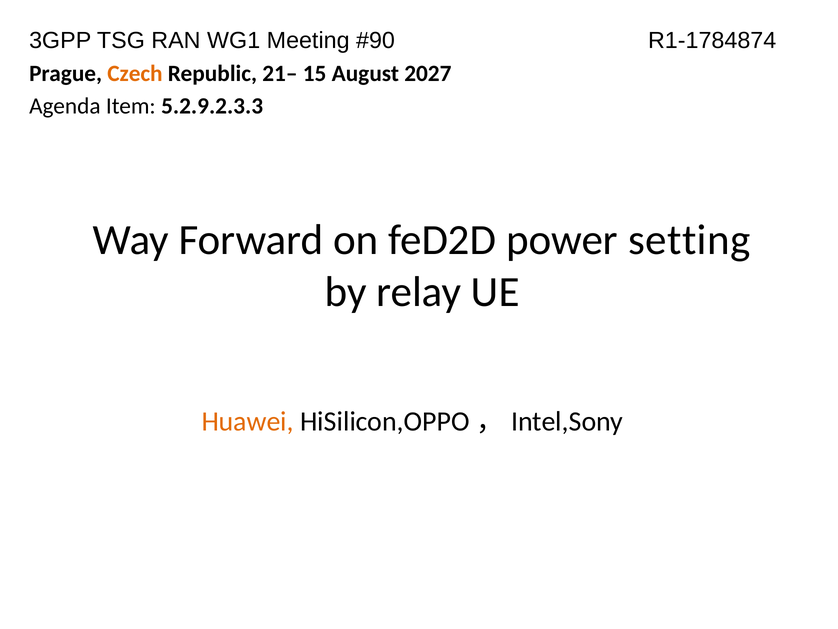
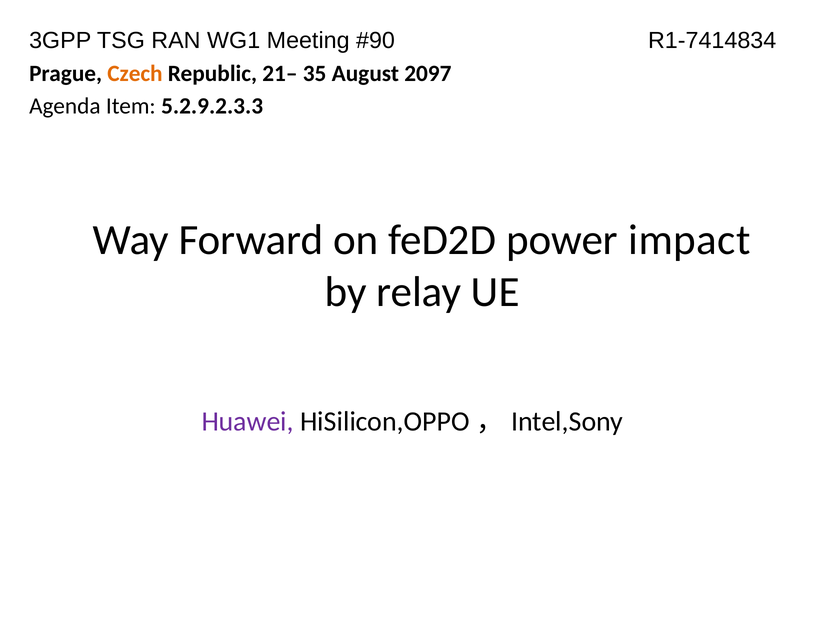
R1-1784874: R1-1784874 -> R1-7414834 (712, 41)
15: 15 -> 35 (315, 73)
2027: 2027 -> 2097 (428, 73)
setting: setting -> impact (689, 240)
Huawei colour: orange -> purple (248, 421)
